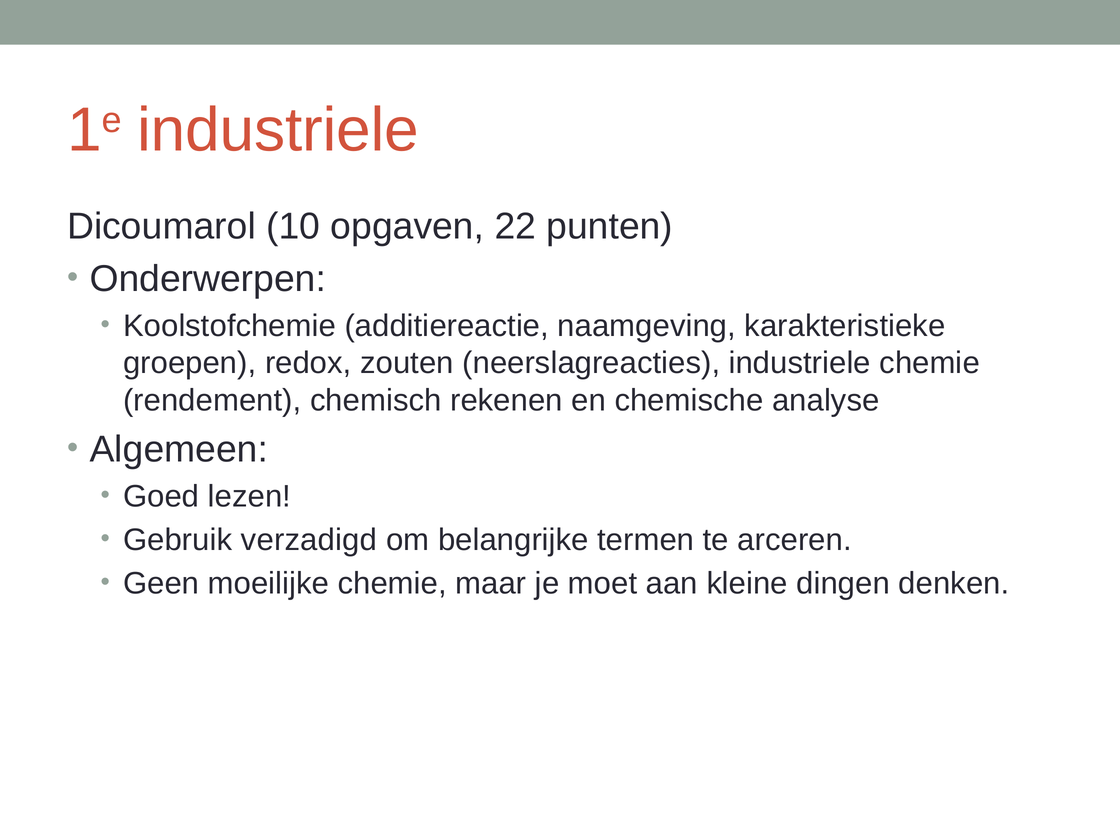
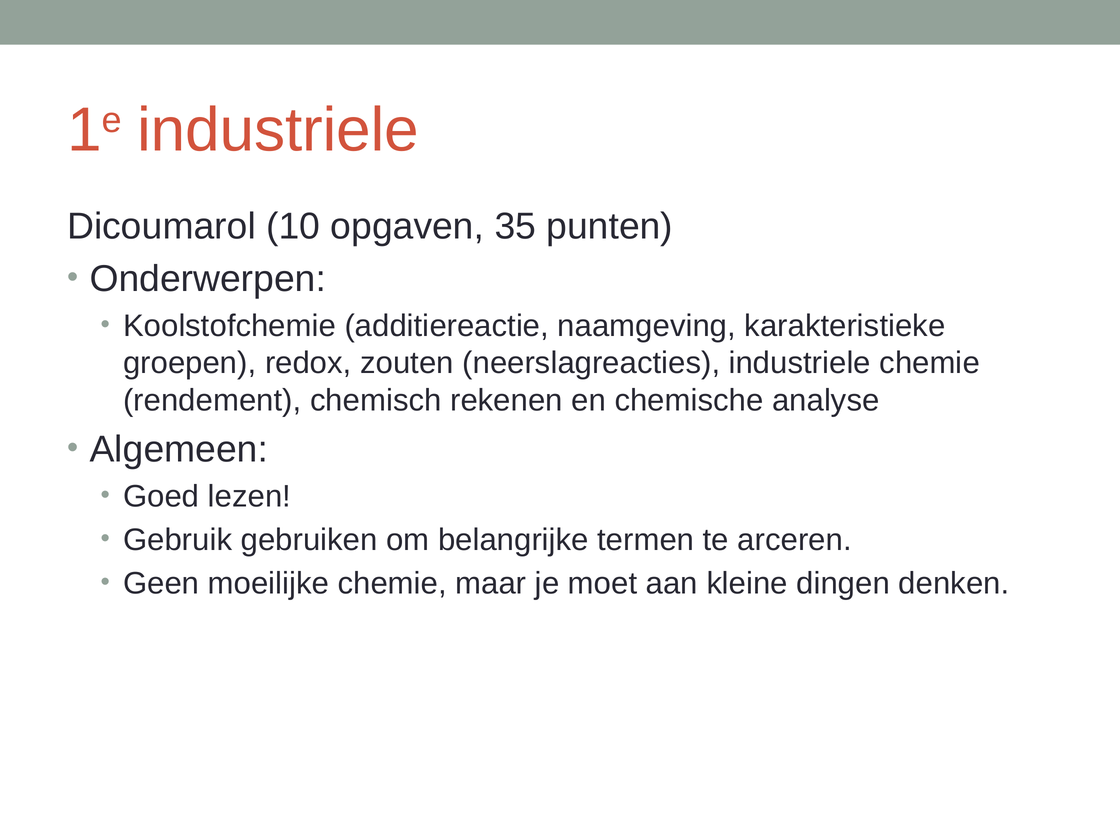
22: 22 -> 35 (515, 227)
verzadigd: verzadigd -> gebruiken (309, 540)
